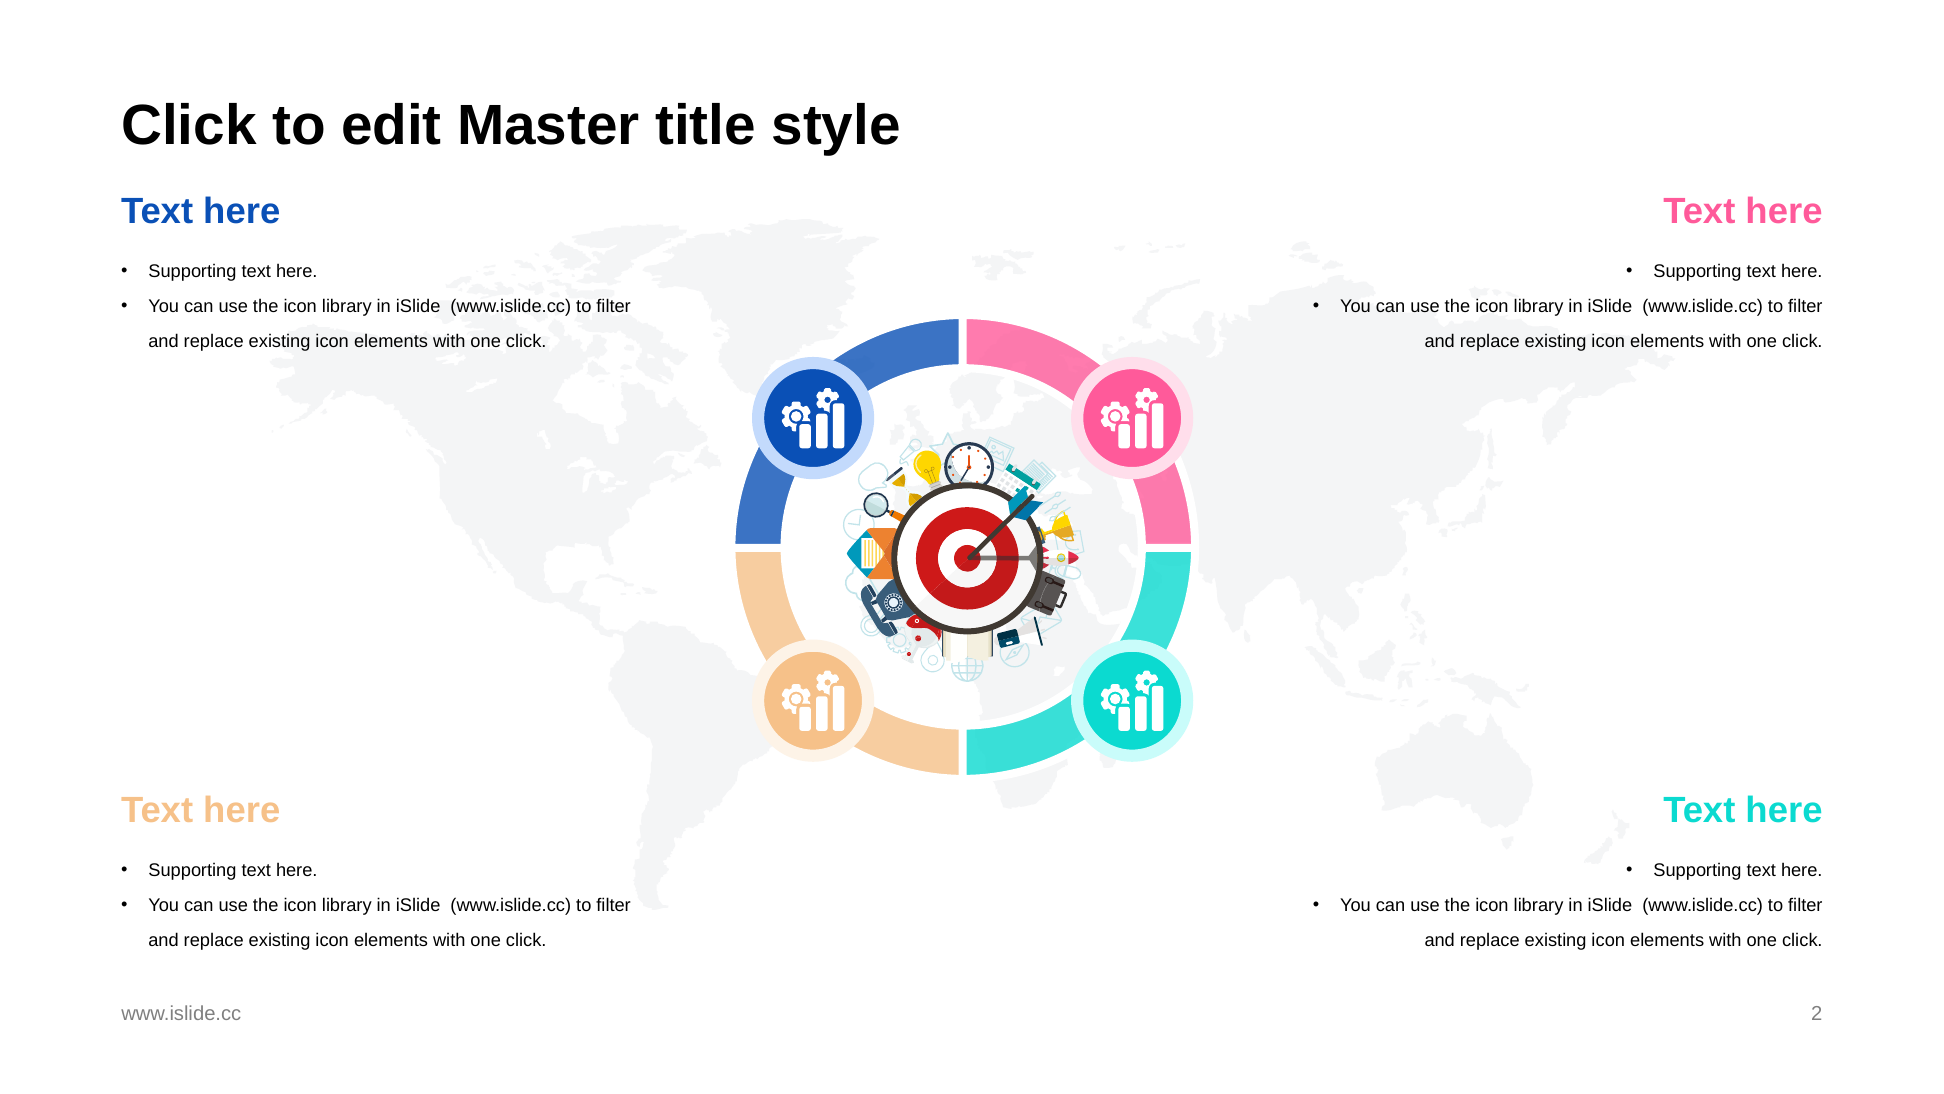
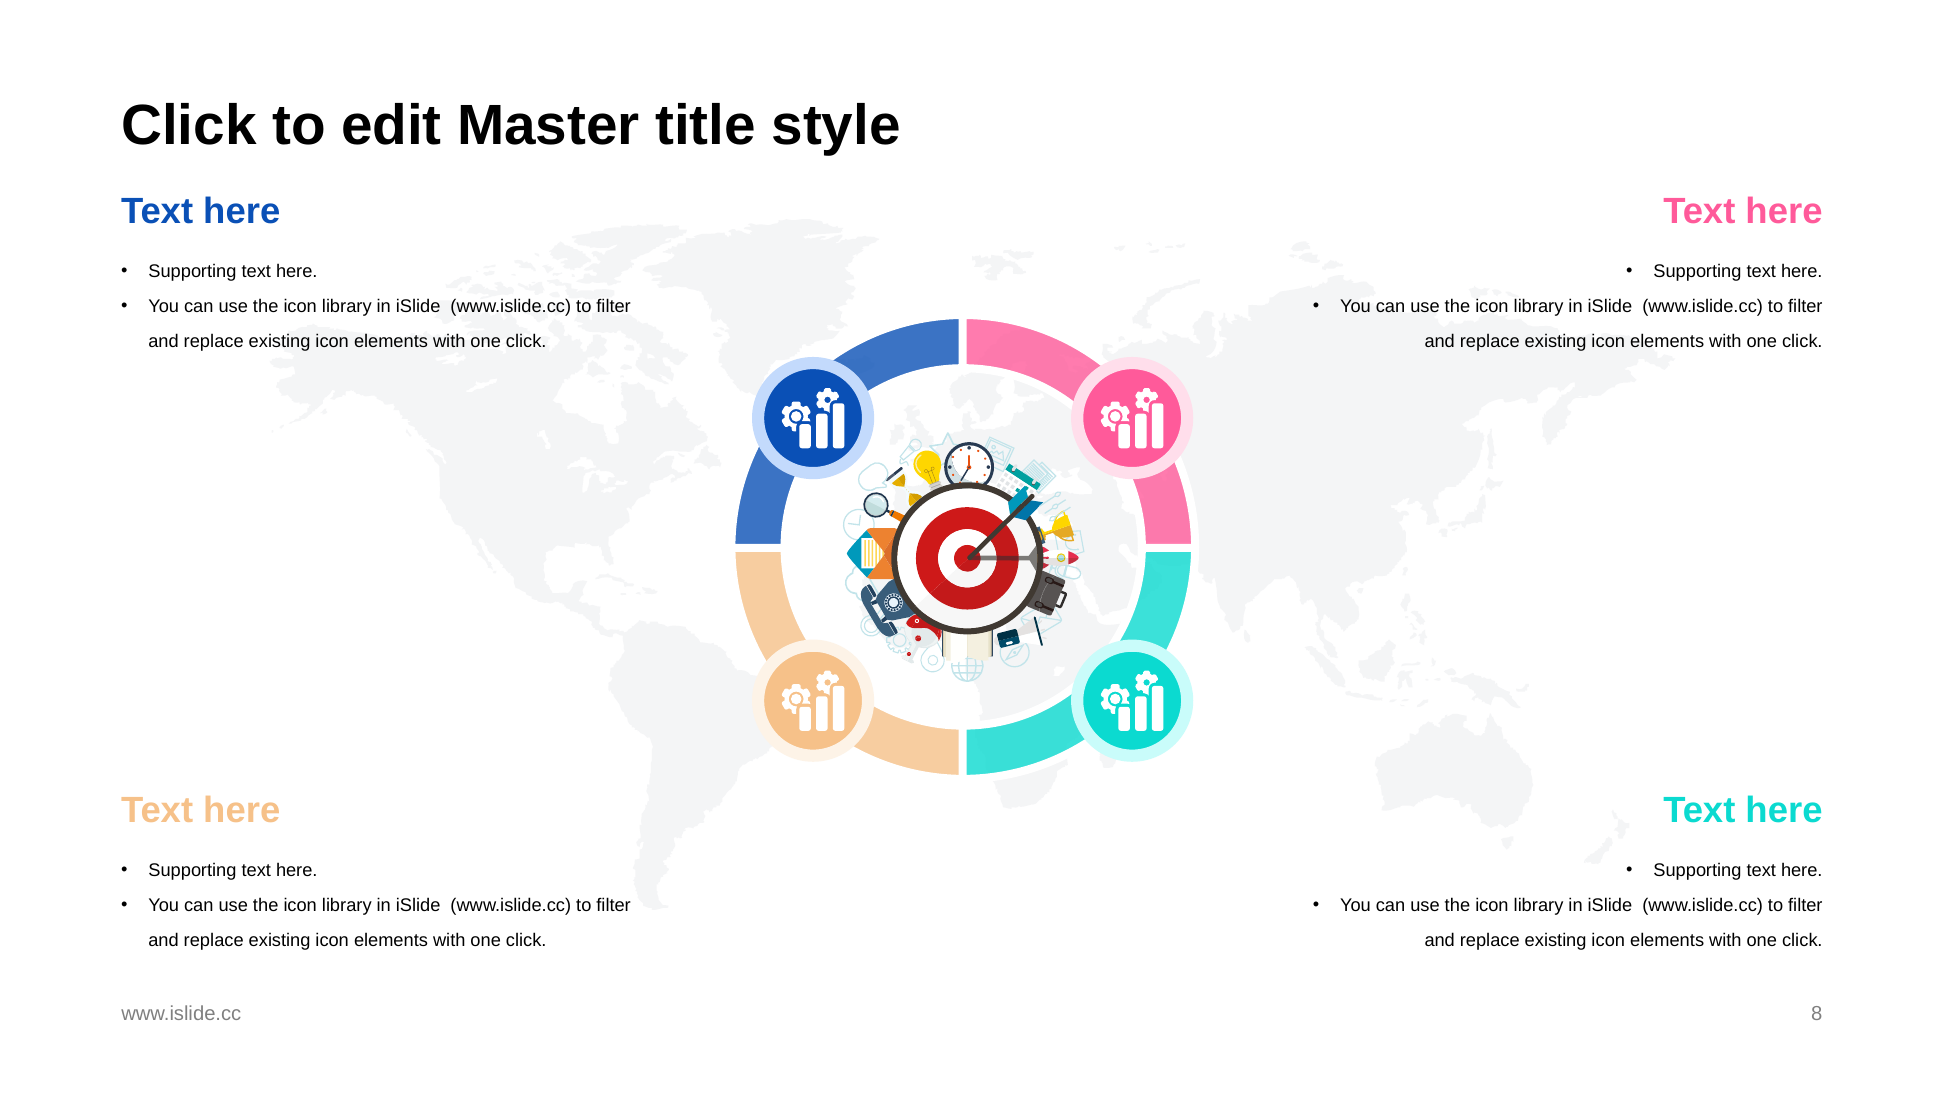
2: 2 -> 8 (1817, 1013)
